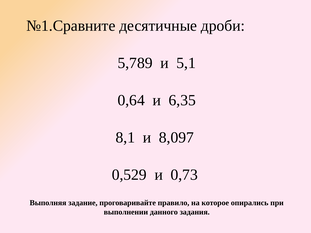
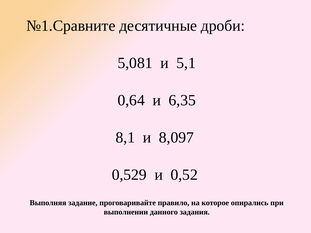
5,789: 5,789 -> 5,081 (135, 63)
0,73: 0,73 -> 0,52 (184, 175)
